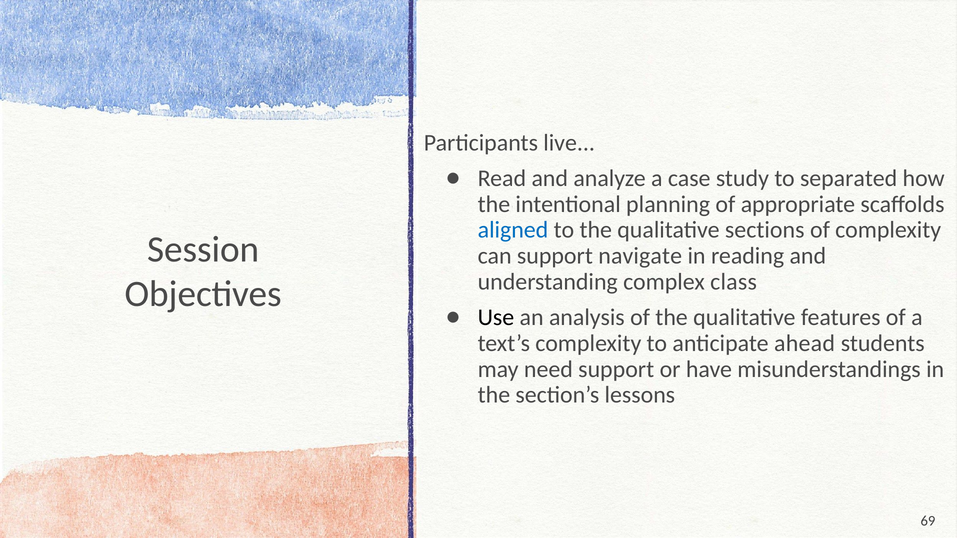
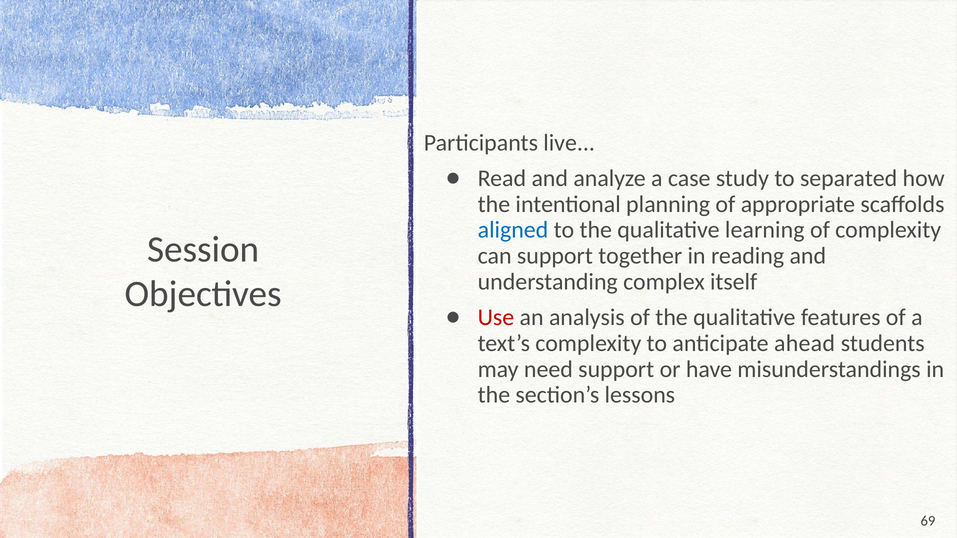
sections: sections -> learning (765, 230)
navigate: navigate -> together (640, 256)
class: class -> itself (734, 282)
Use colour: black -> red (496, 318)
